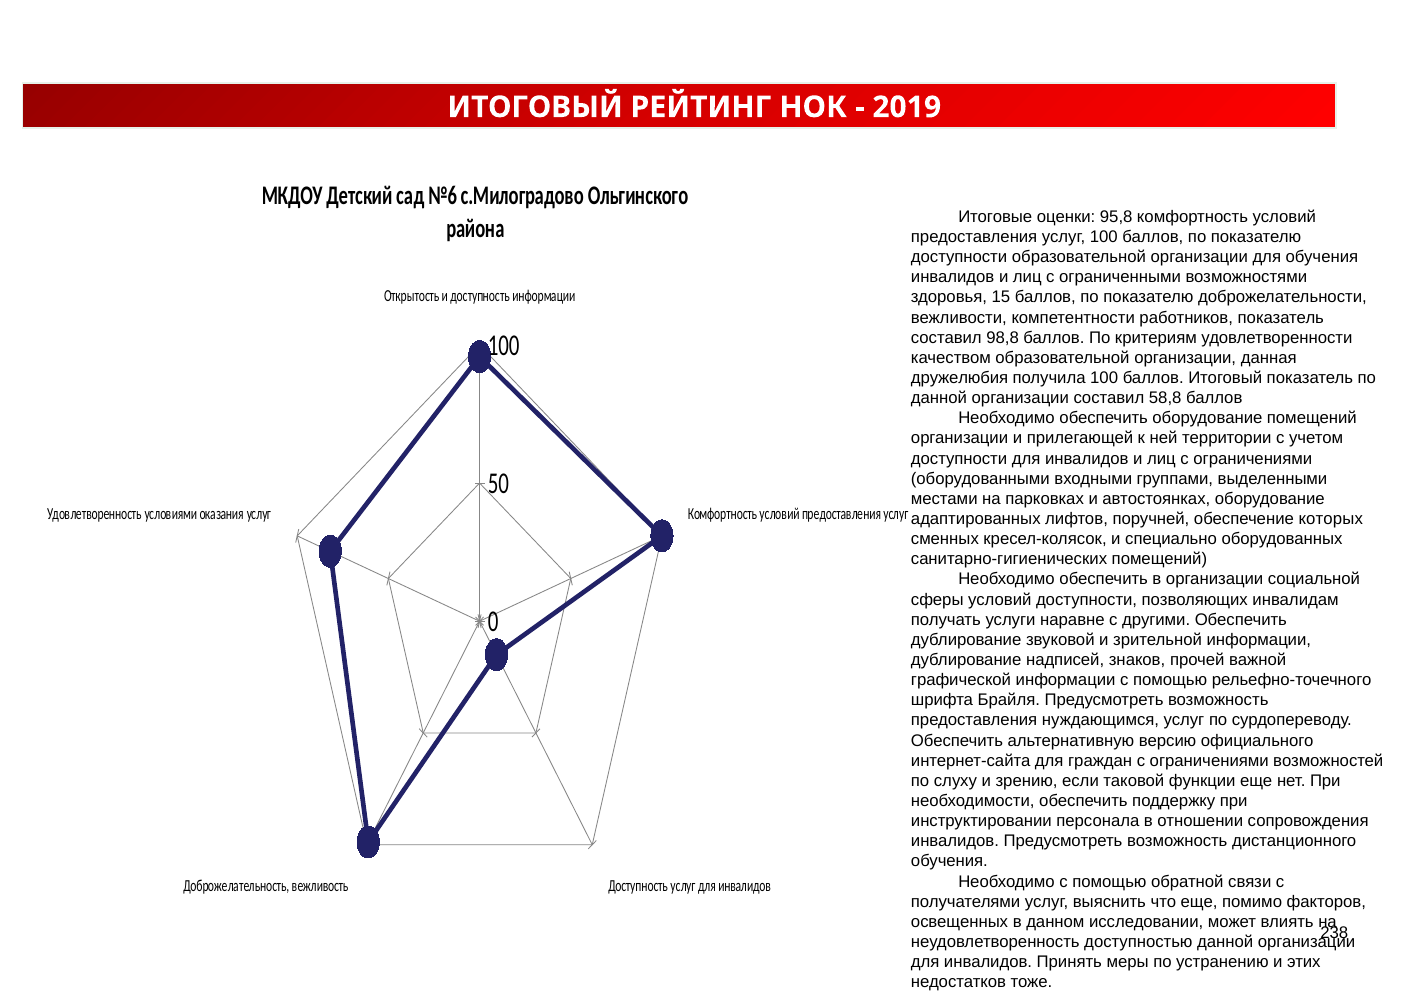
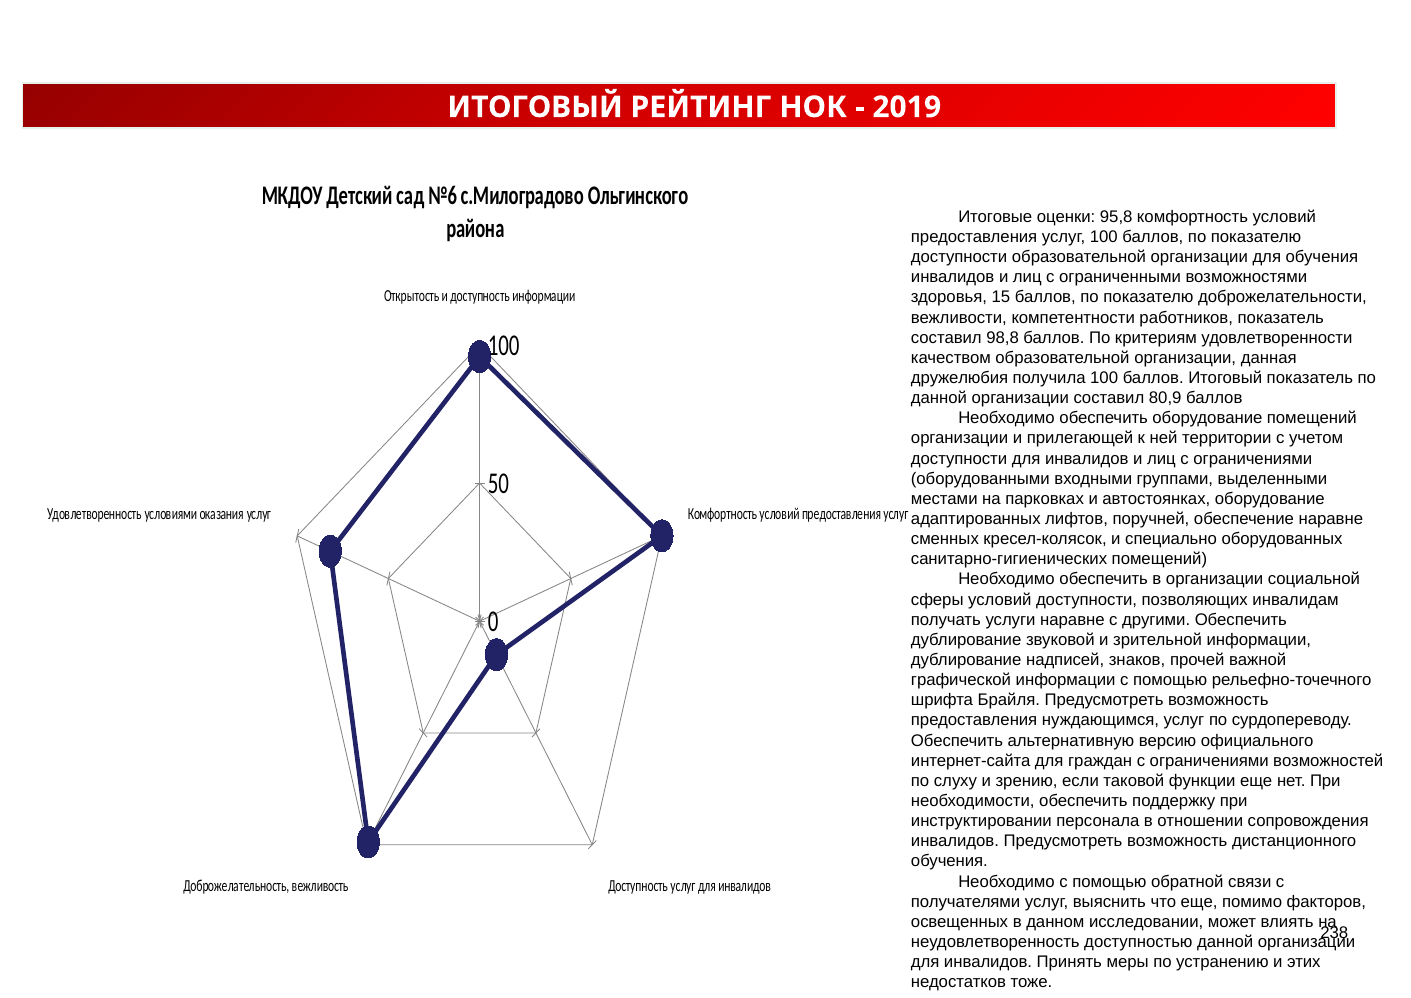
58,8: 58,8 -> 80,9 (1165, 398)
обеспечение которых: которых -> наравне (1331, 519)
